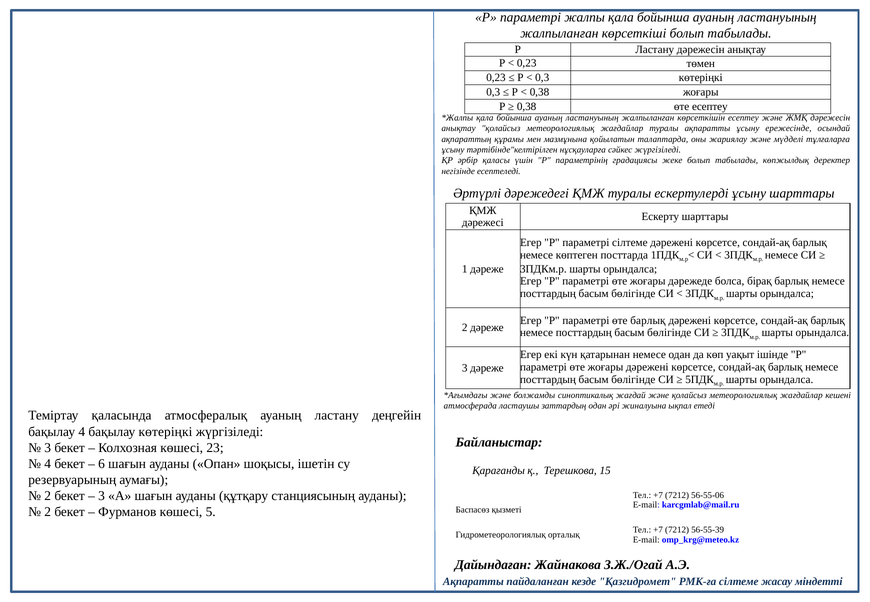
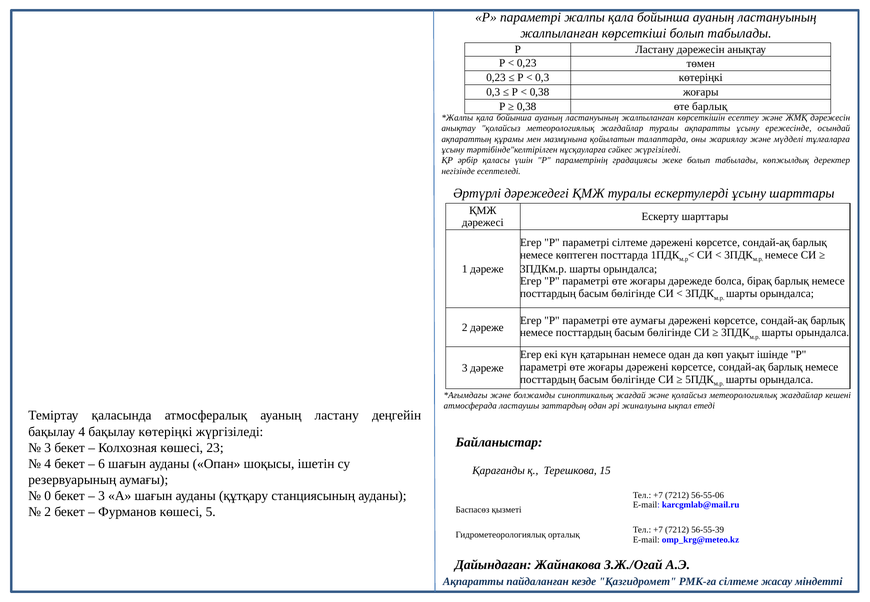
өте есептеу: есептеу -> барлық (710, 107)
өте барлық: барлық -> аумағы (648, 321)
2: 2 -> 0 (48, 496)
